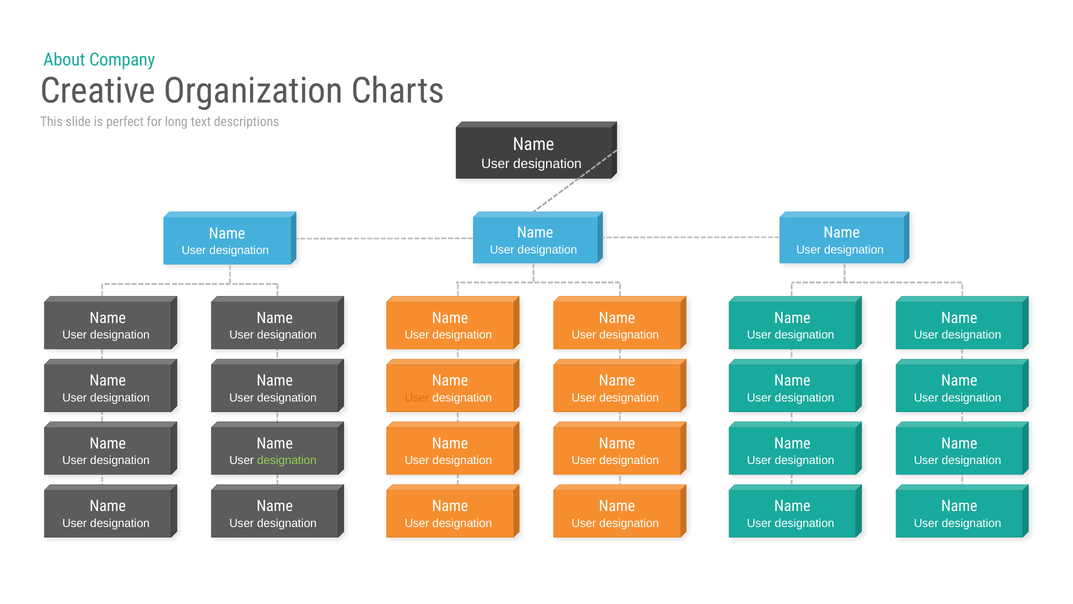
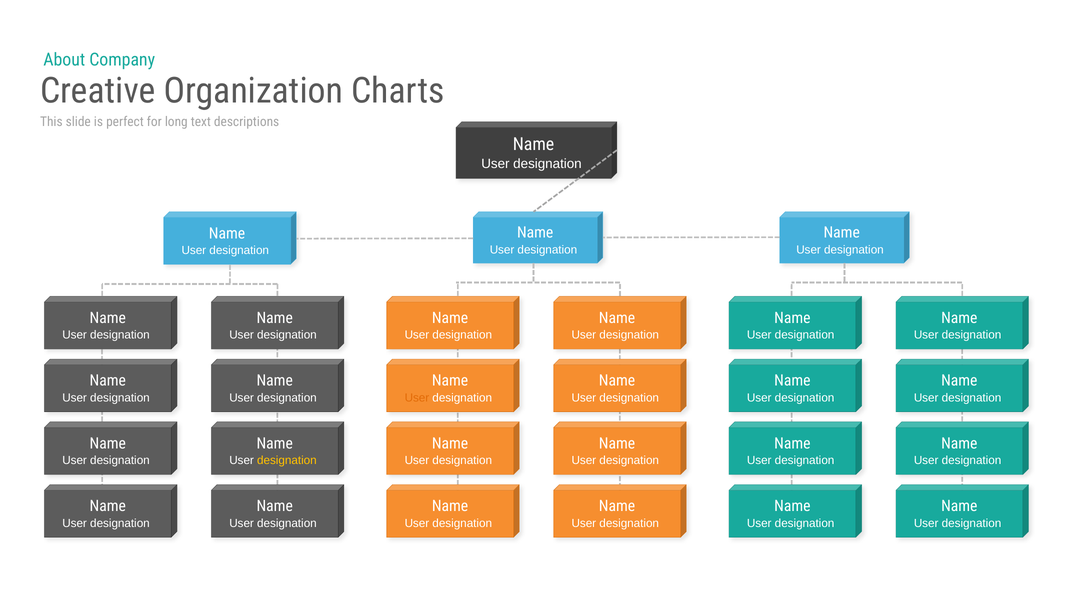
designation colour: light green -> yellow (287, 460)
